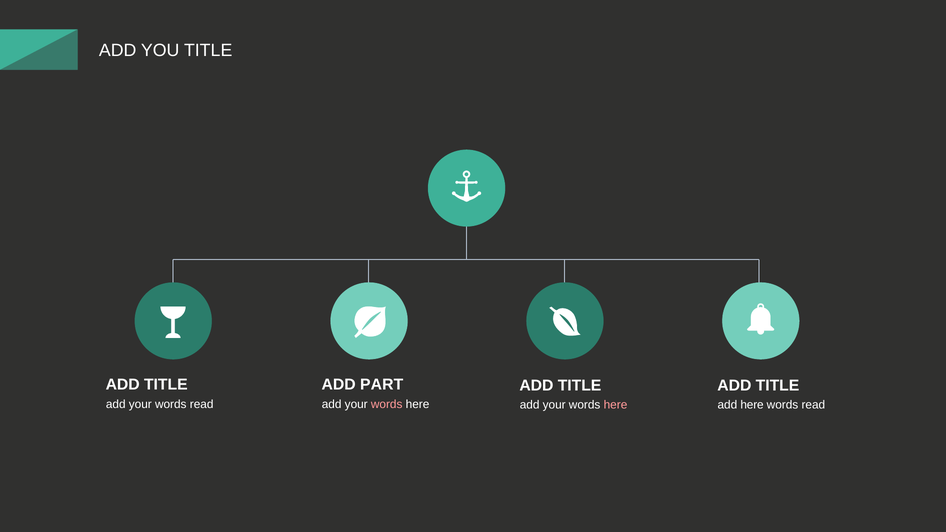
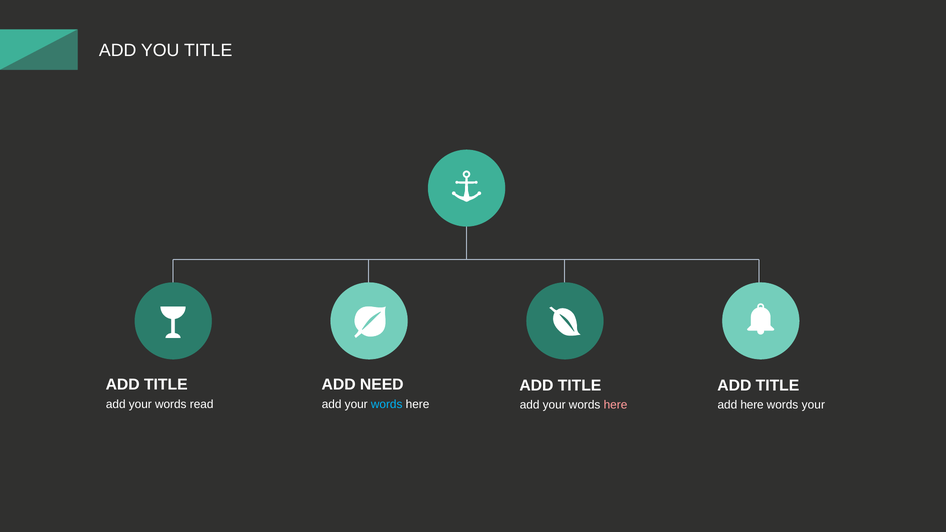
PART: PART -> NEED (382, 385)
words colour: pink -> light blue (387, 404)
read: read -> your (813, 405)
